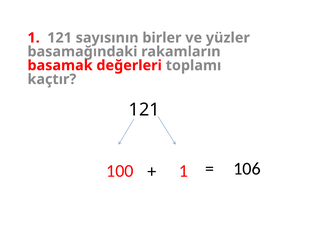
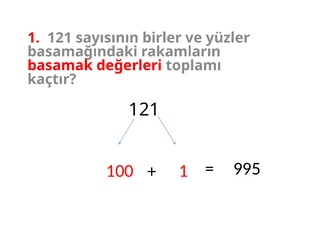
106: 106 -> 995 (247, 169)
